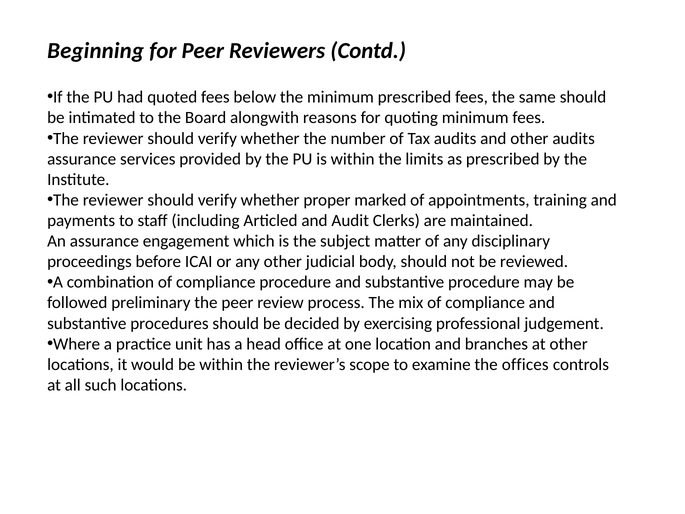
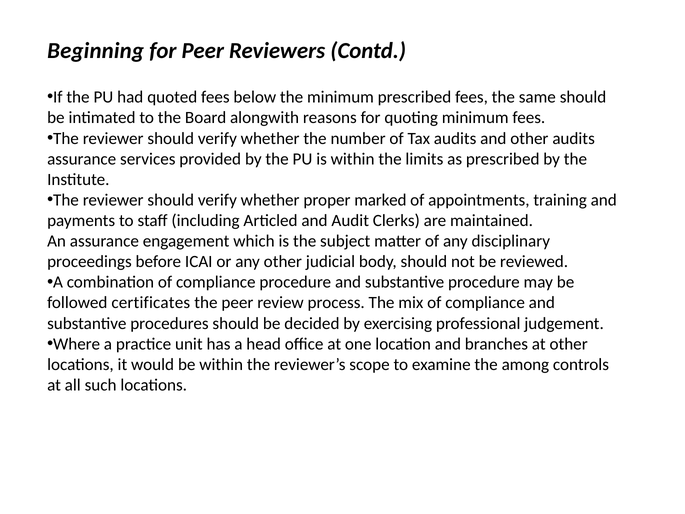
preliminary: preliminary -> certificates (151, 303)
offices: offices -> among (525, 364)
